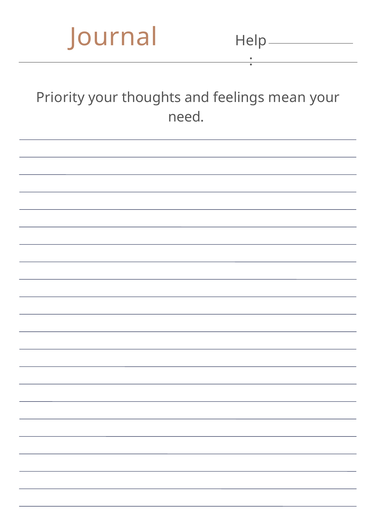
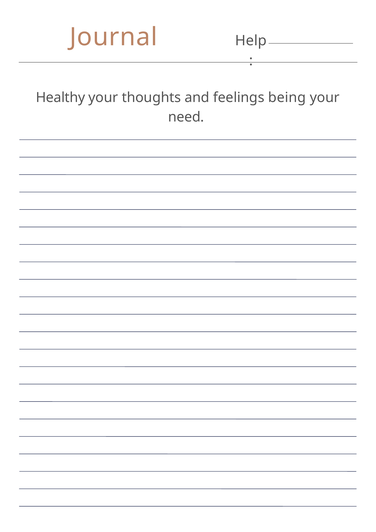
Priority: Priority -> Healthy (60, 98)
mean: mean -> being (287, 98)
